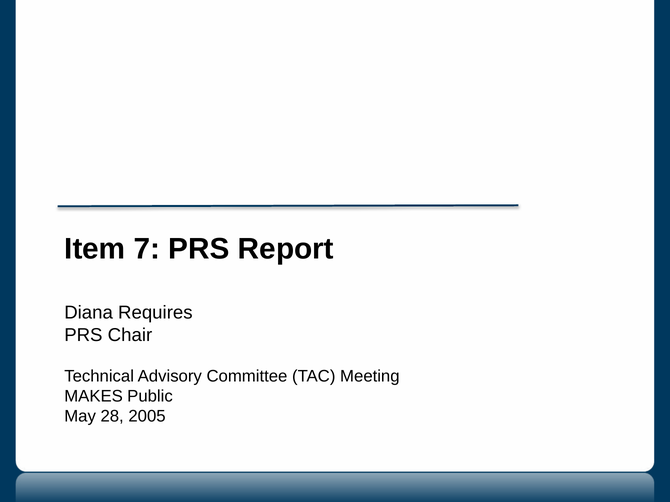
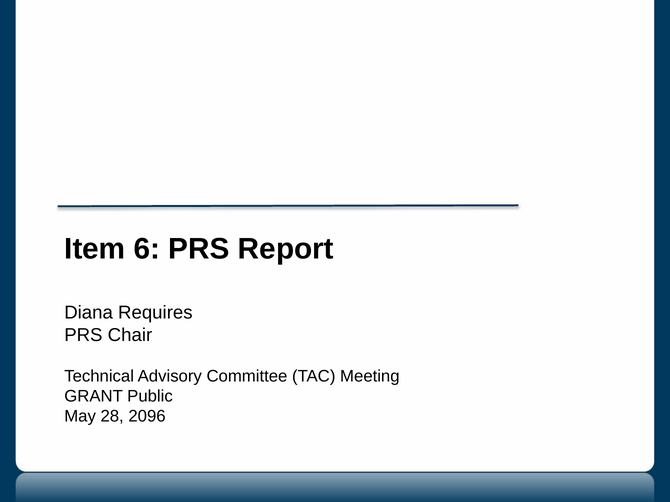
7: 7 -> 6 (147, 249)
MAKES: MAKES -> GRANT (94, 397)
2005: 2005 -> 2096 (147, 417)
